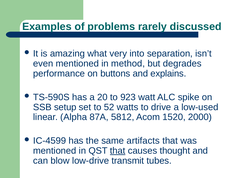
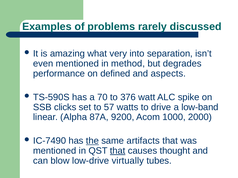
buttons: buttons -> defined (115, 74)
explains: explains -> aspects (168, 74)
20: 20 -> 70 (102, 97)
923: 923 -> 376 (128, 97)
setup: setup -> clicks (65, 107)
52: 52 -> 57 (109, 107)
low-used: low-used -> low-band (200, 107)
5812: 5812 -> 9200 (123, 117)
1520: 1520 -> 1000 (174, 117)
IC-4599: IC-4599 -> IC-7490 (50, 141)
the underline: none -> present (92, 141)
transmit: transmit -> virtually (128, 161)
